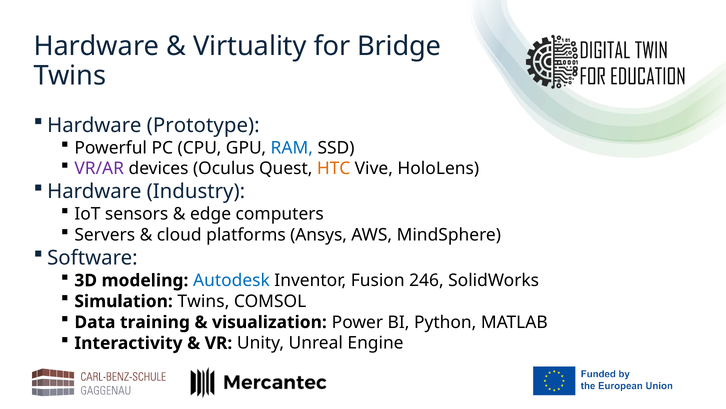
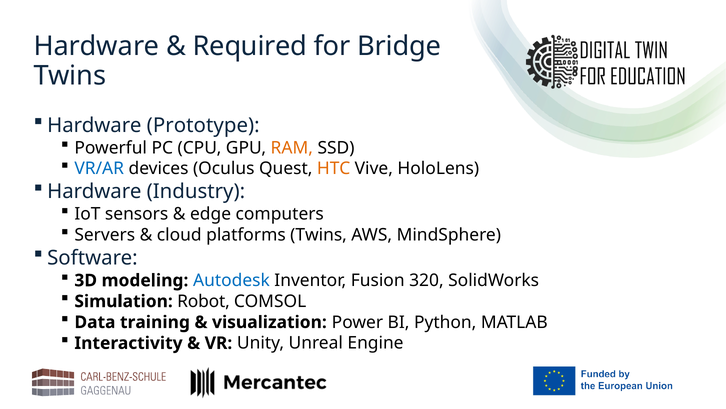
Virtuality: Virtuality -> Required (250, 46)
RAM colour: blue -> orange (292, 148)
VR/AR colour: purple -> blue (99, 168)
platforms Ansys: Ansys -> Twins (319, 235)
246: 246 -> 320 (426, 280)
Simulation Twins: Twins -> Robot (204, 301)
